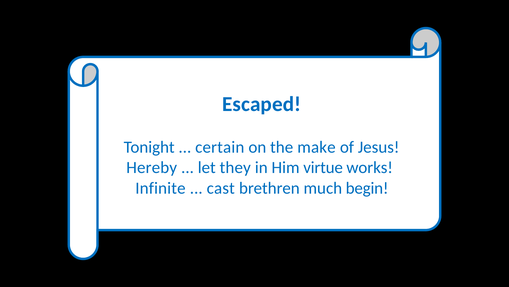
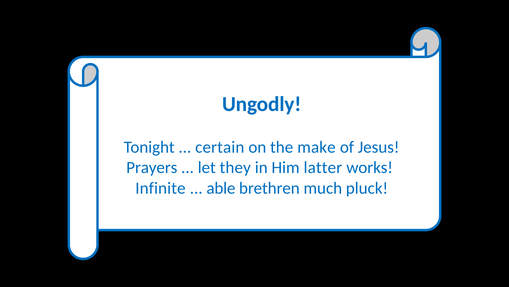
Escaped: Escaped -> Ungodly (262, 104)
Hereby: Hereby -> Prayers (152, 167)
virtue: virtue -> latter (323, 167)
cast: cast -> able (221, 188)
begin: begin -> pluck (367, 188)
